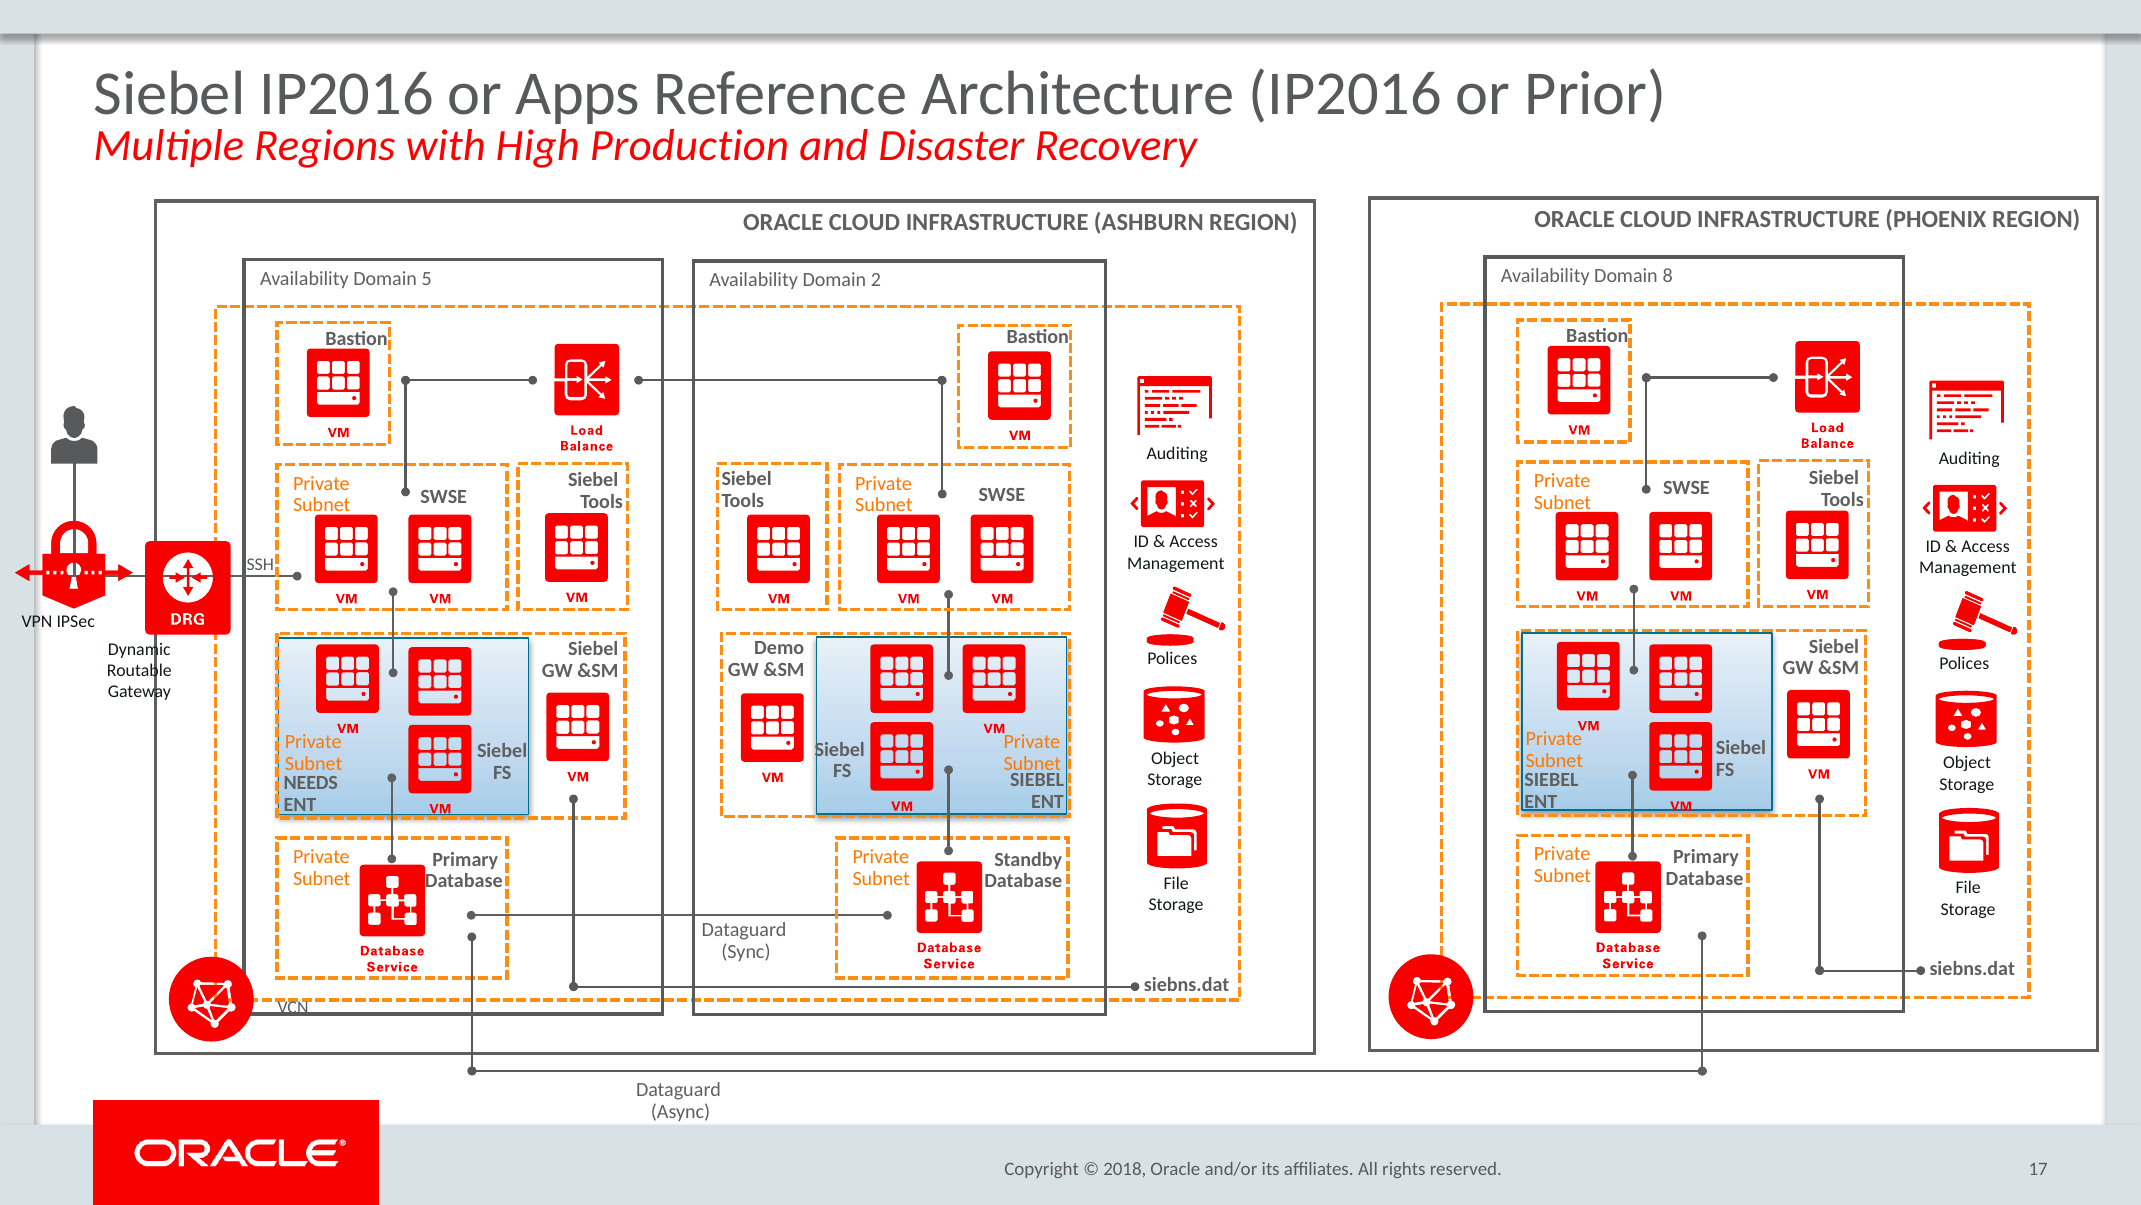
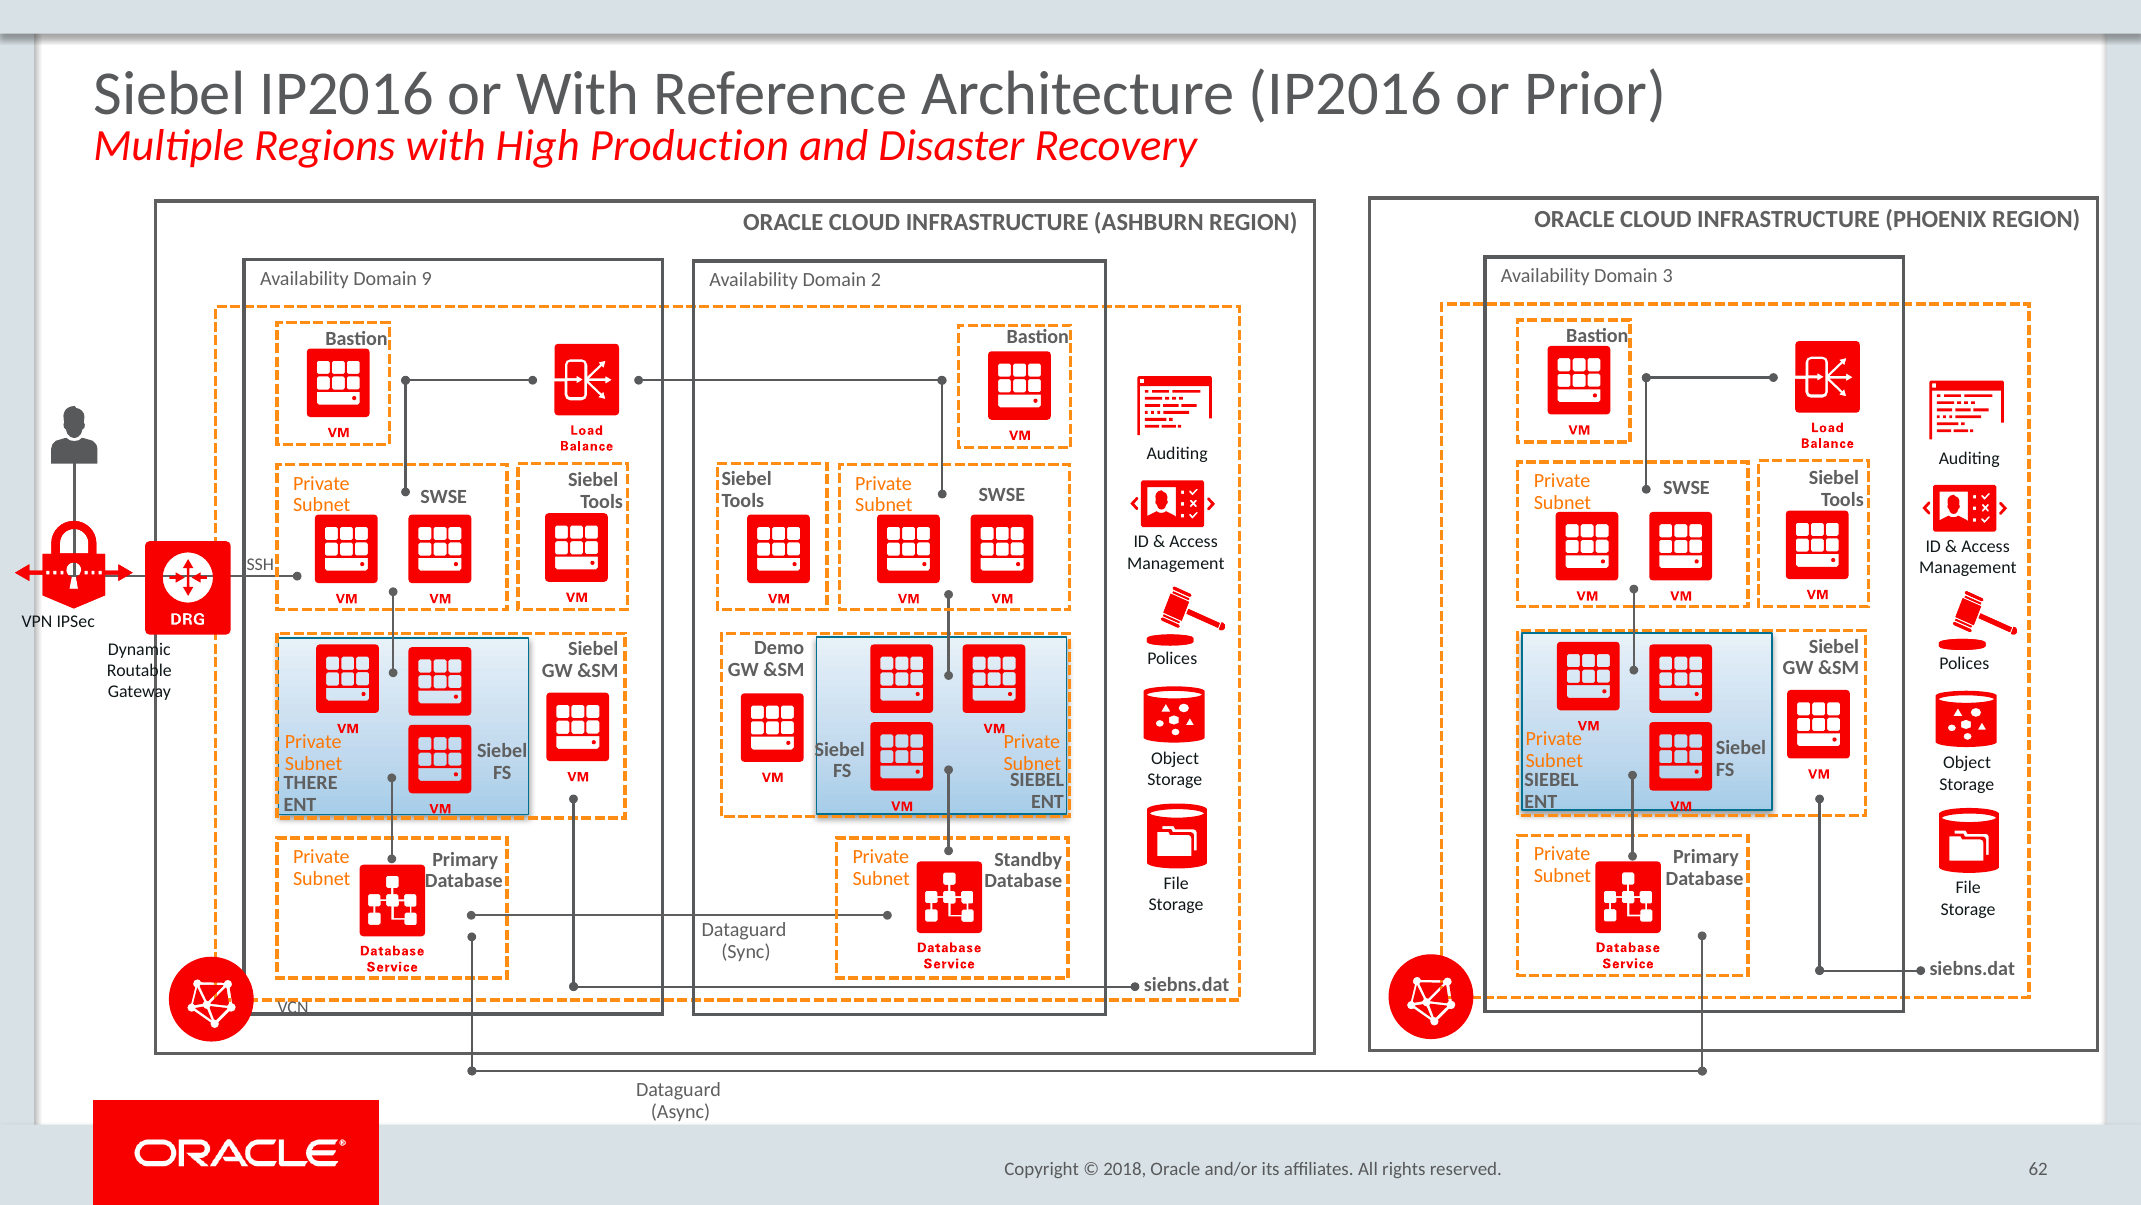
or Apps: Apps -> With (578, 94)
8: 8 -> 3 (1668, 276)
5: 5 -> 9 (427, 278)
NEEDS: NEEDS -> THERE (311, 783)
17: 17 -> 62 (2038, 1169)
